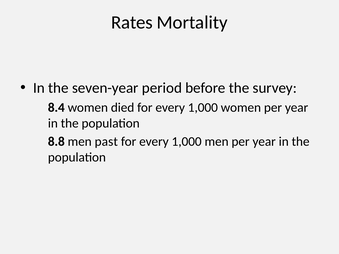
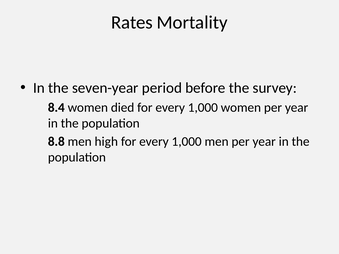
past: past -> high (106, 142)
